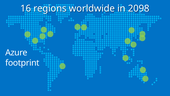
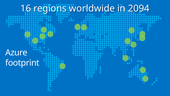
2098: 2098 -> 2094 (139, 8)
